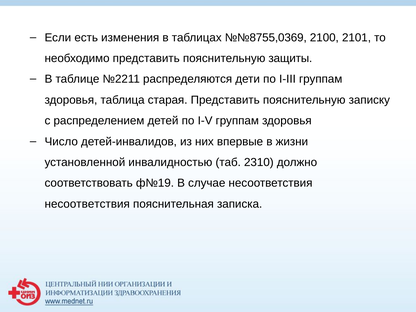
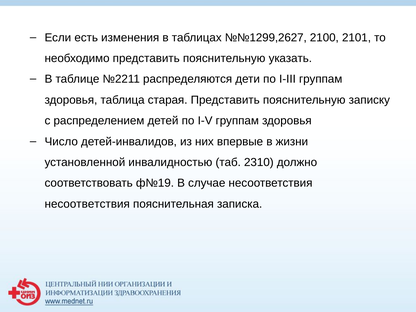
№№8755,0369: №№8755,0369 -> №№1299,2627 (266, 38)
защиты: защиты -> указать (290, 58)
